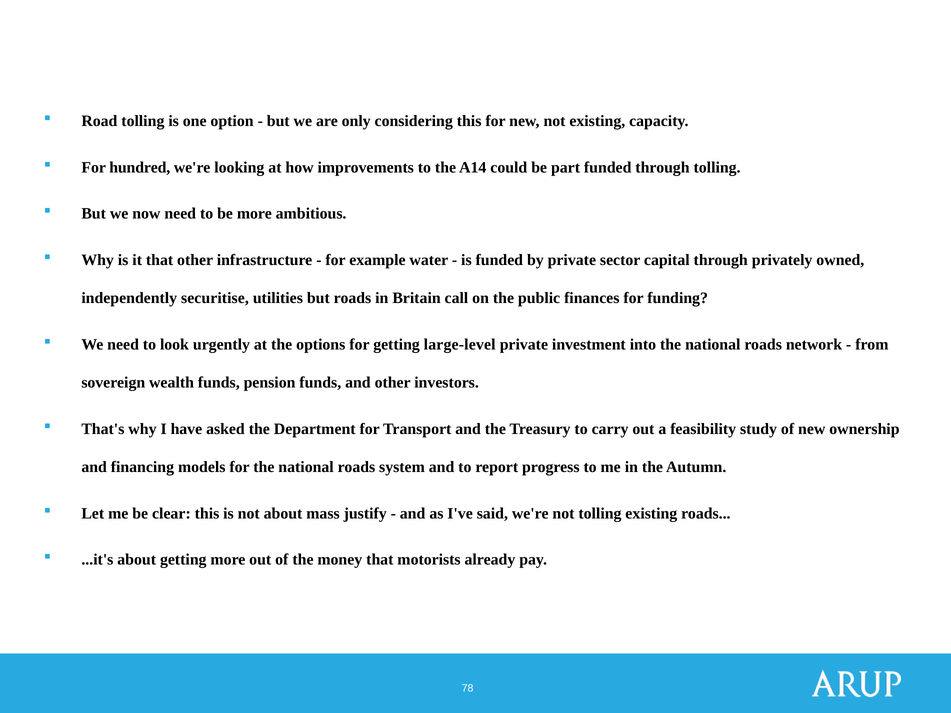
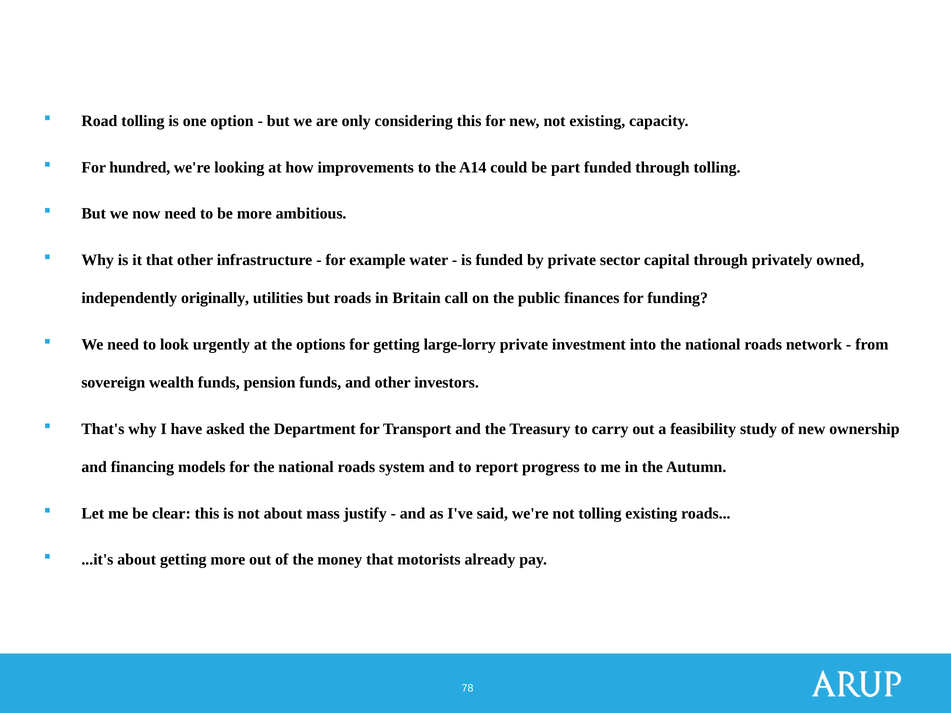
securitise: securitise -> originally (215, 298)
large-level: large-level -> large-lorry (460, 345)
